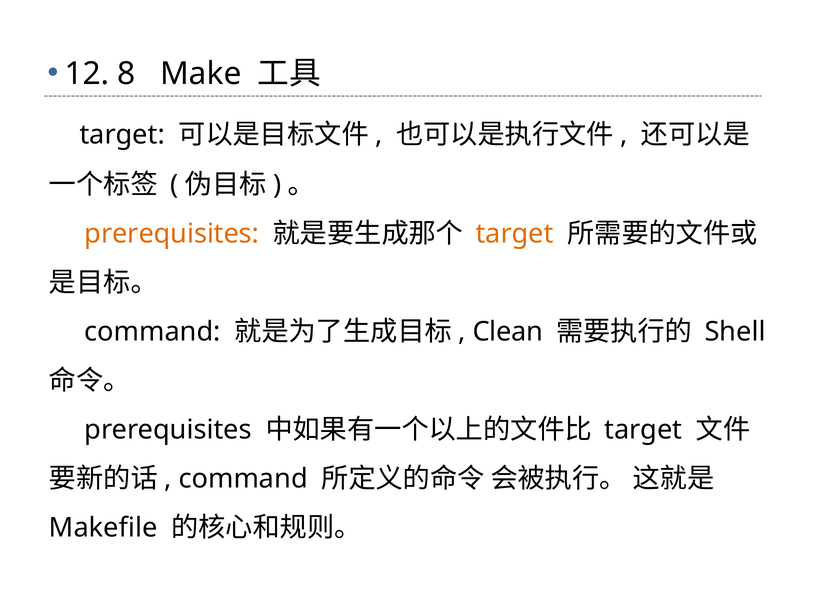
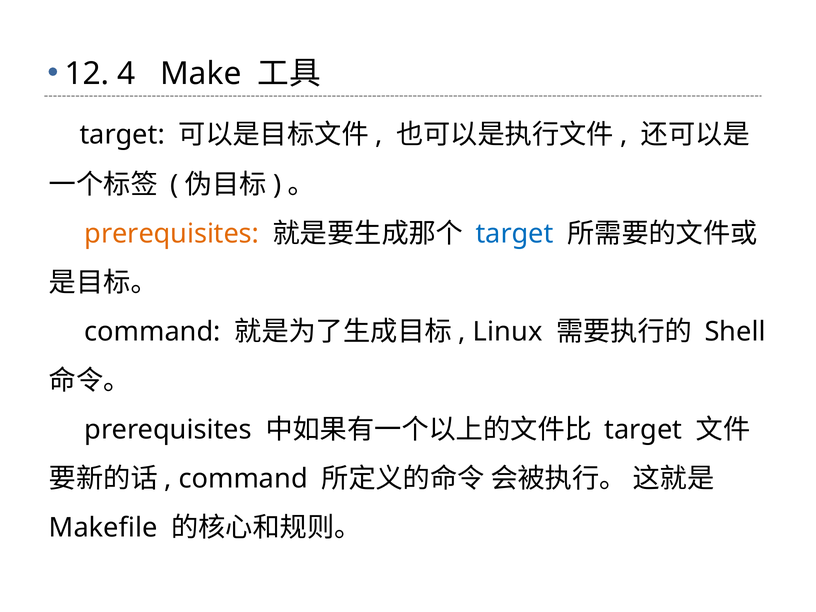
8: 8 -> 4 (126, 74)
target colour: orange -> blue (515, 234)
Clean: Clean -> Linux (508, 332)
